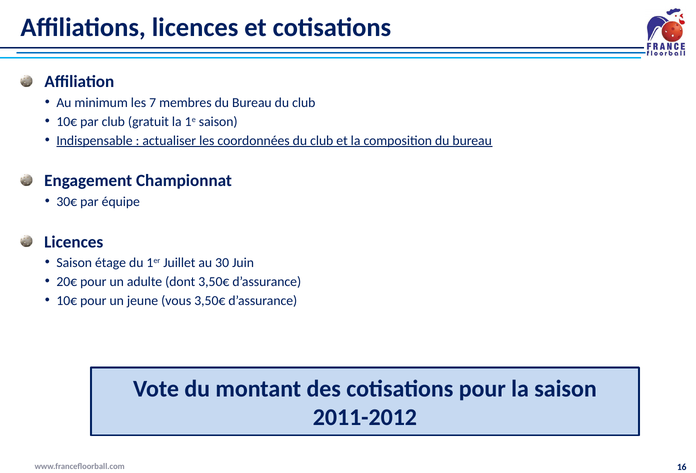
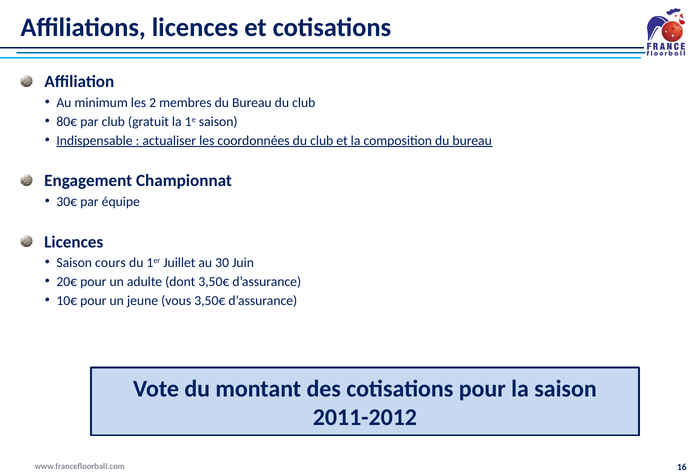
7: 7 -> 2 (153, 103)
10€: 10€ -> 80€ (67, 122)
étage: étage -> cours (110, 263)
